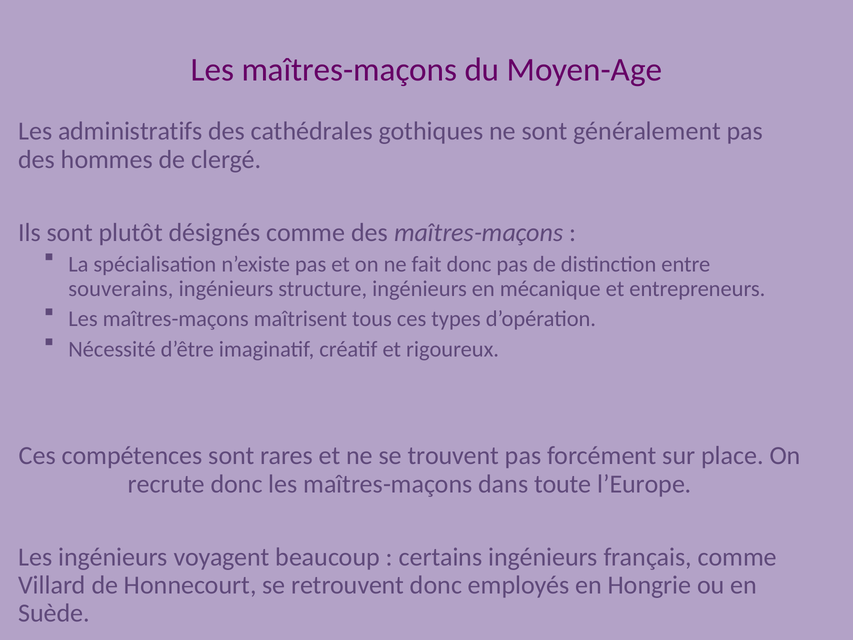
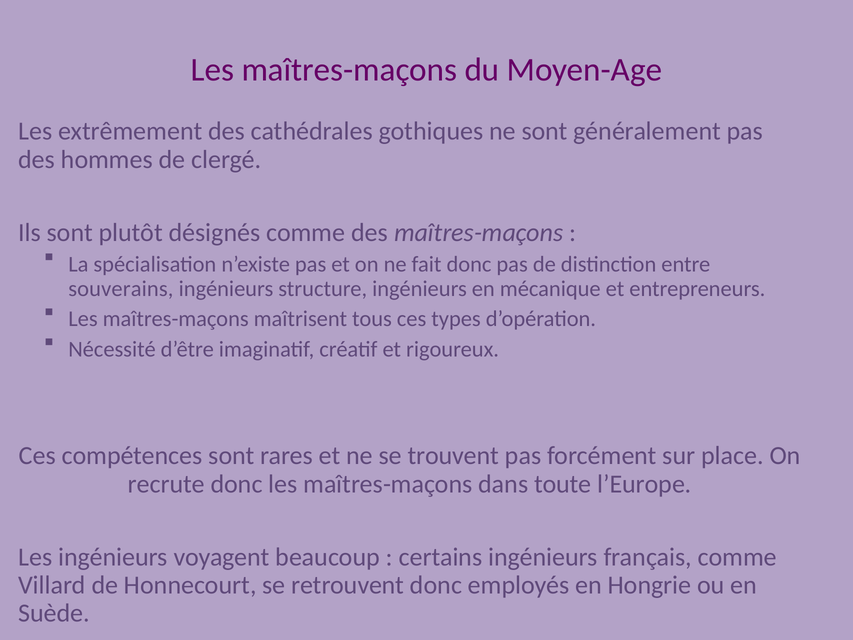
administratifs: administratifs -> extrêmement (130, 131)
